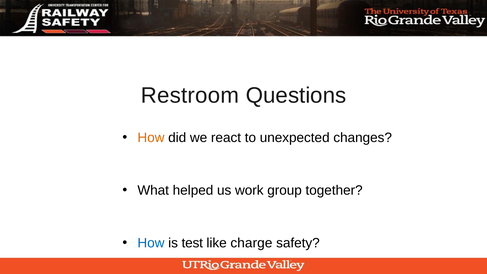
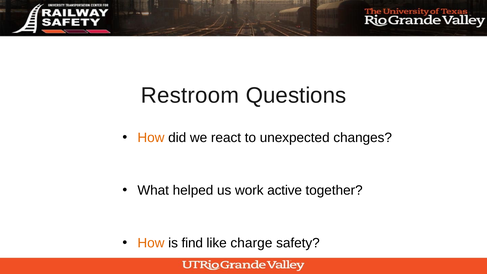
group: group -> active (285, 190)
How colour: blue -> orange (151, 243)
test: test -> find (192, 243)
